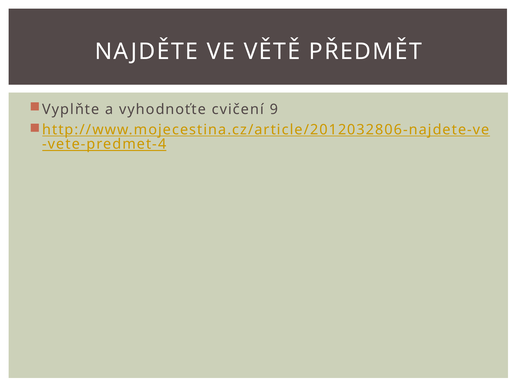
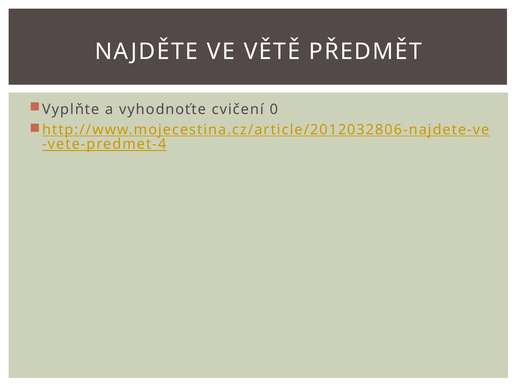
9: 9 -> 0 (274, 109)
